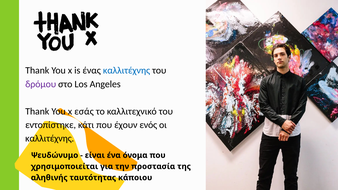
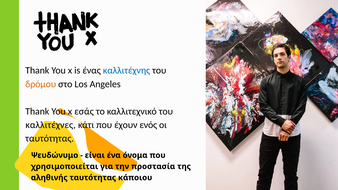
δρόμου colour: purple -> orange (41, 84)
εντοπίστηκε: εντοπίστηκε -> καλλιτέχνες (51, 125)
καλλιτέχνης: καλλιτέχνης -> ταυτότητας (50, 139)
